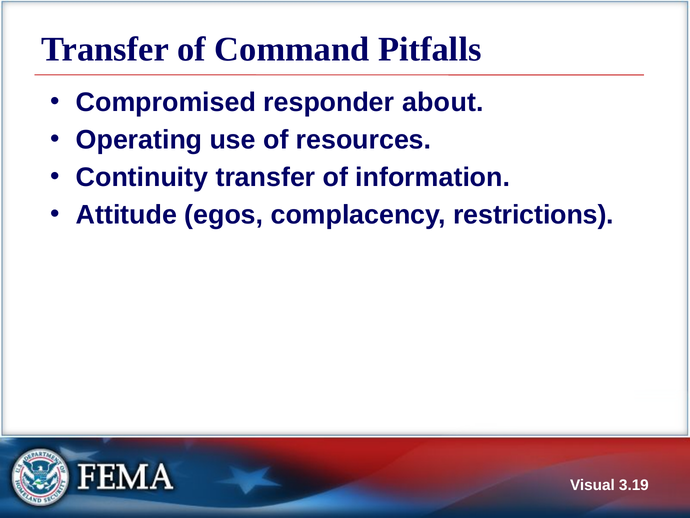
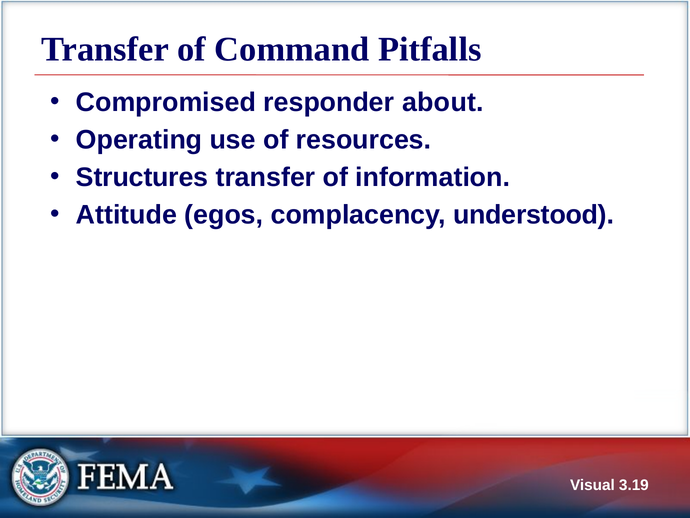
Continuity: Continuity -> Structures (142, 177)
restrictions: restrictions -> understood (534, 215)
